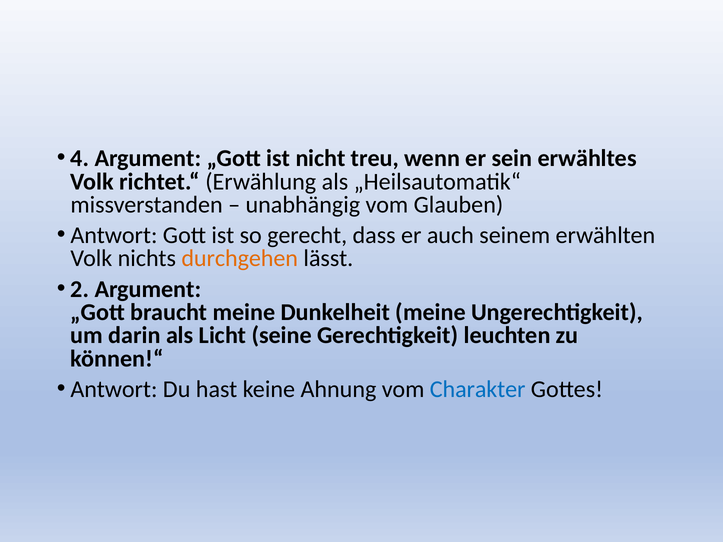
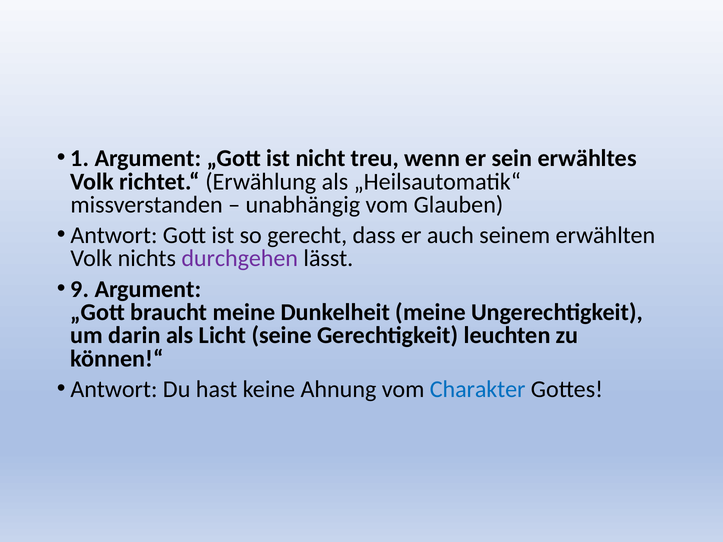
4: 4 -> 1 (80, 159)
durchgehen colour: orange -> purple (240, 259)
2: 2 -> 9 (80, 289)
